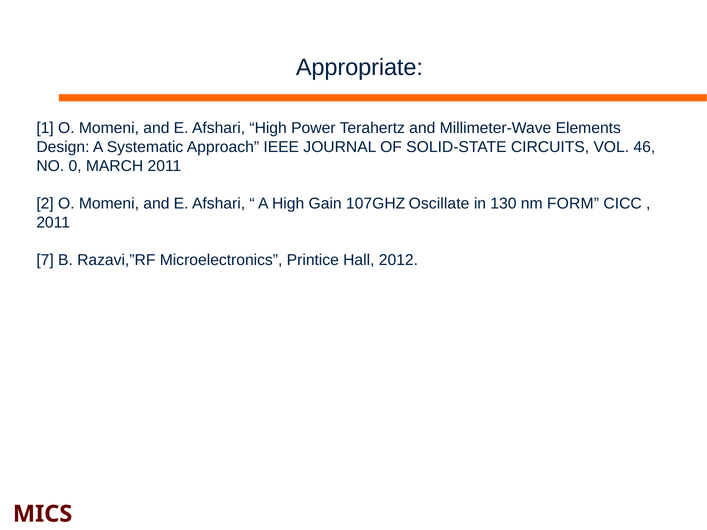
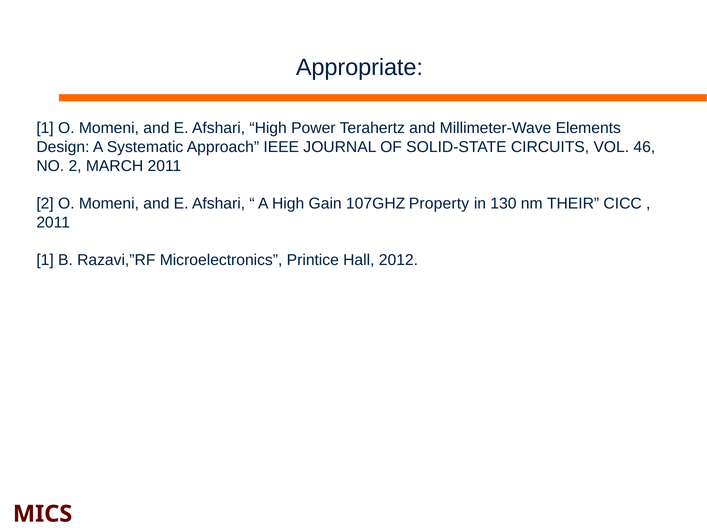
NO 0: 0 -> 2 (75, 166)
Oscillate: Oscillate -> Property (439, 204)
FORM: FORM -> THEIR (573, 204)
7: 7 -> 1 (45, 260)
